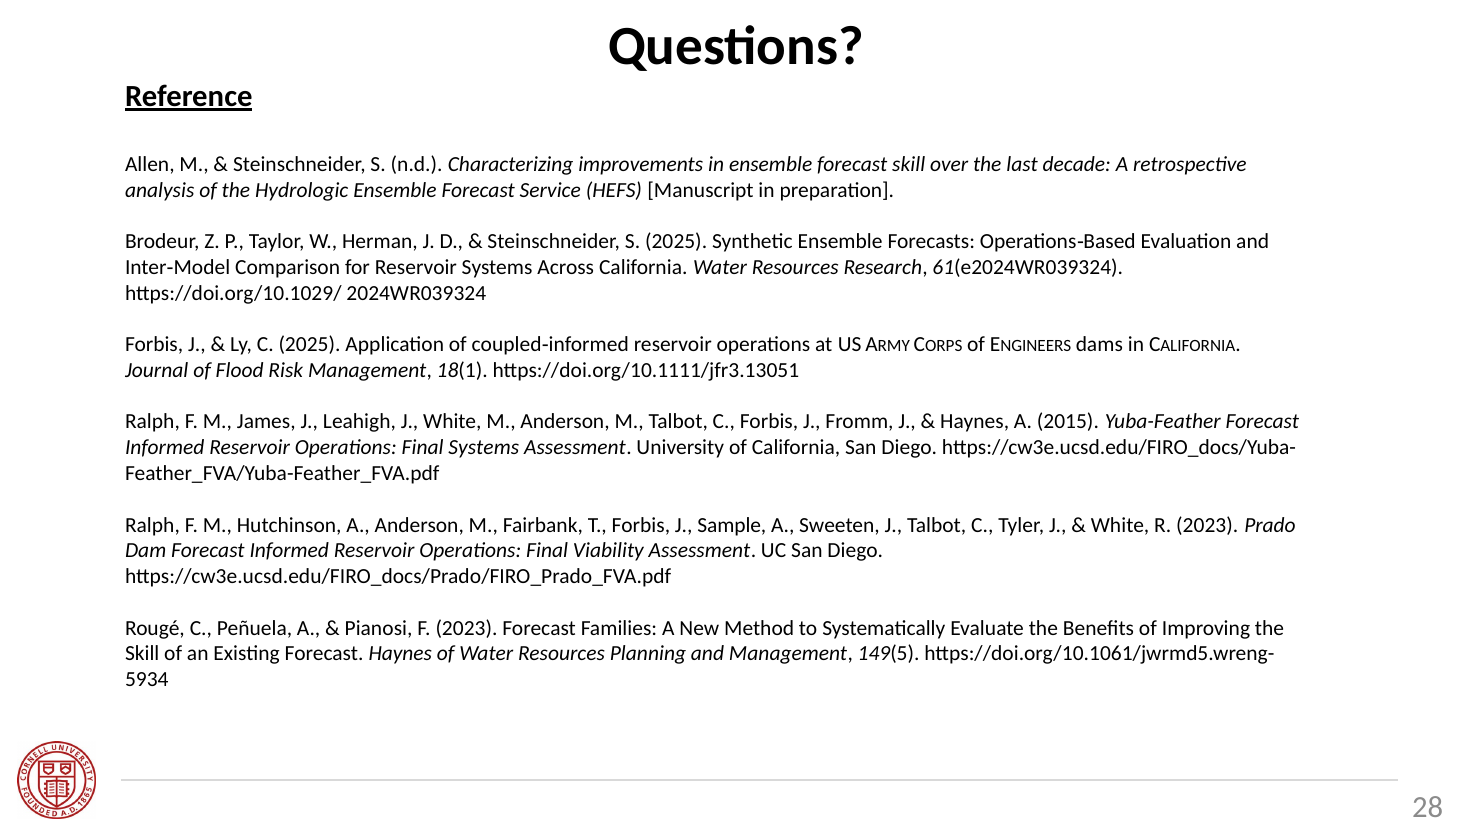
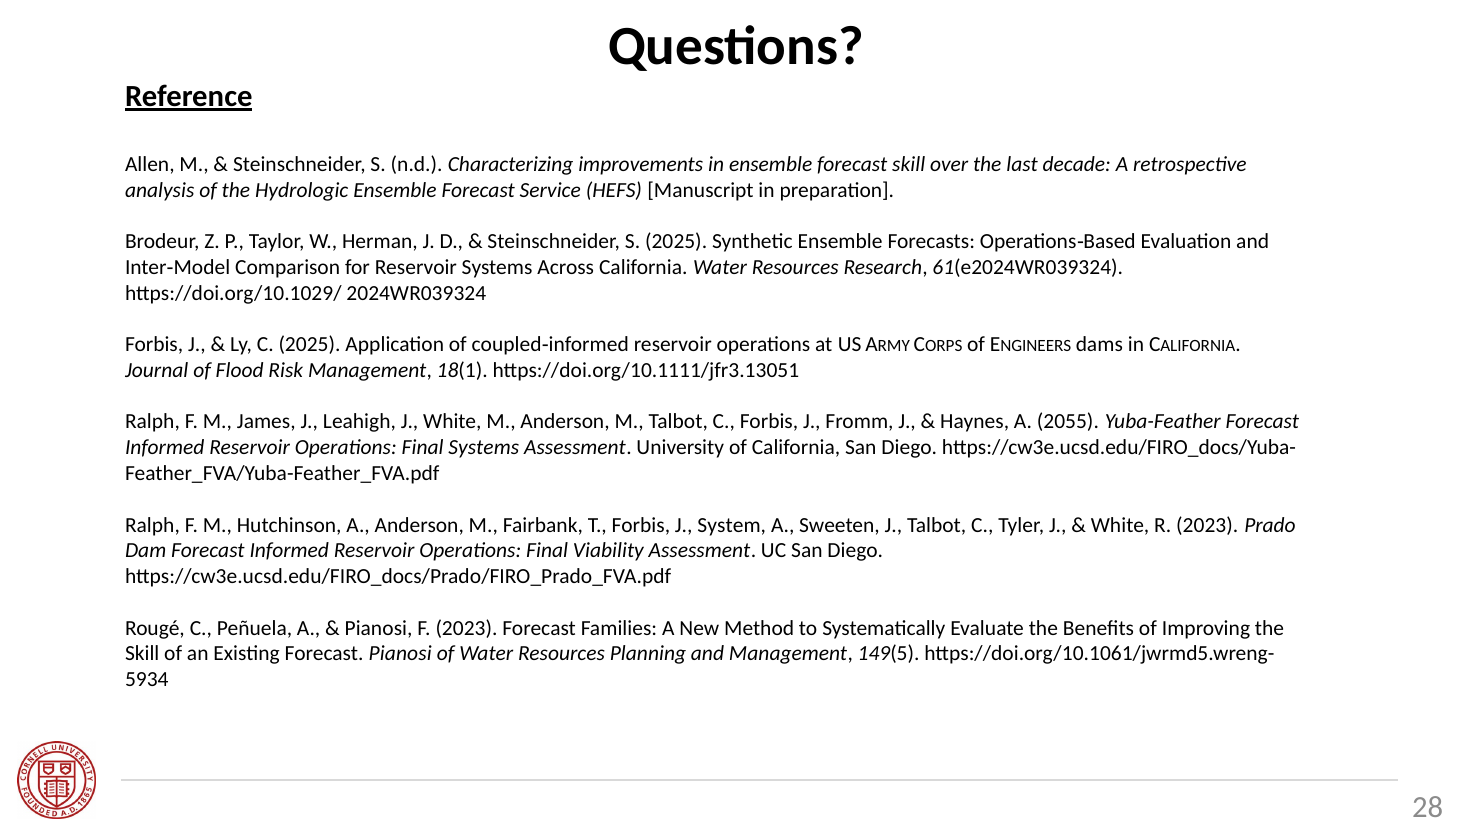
2015: 2015 -> 2055 (1068, 422)
Sample: Sample -> System (732, 525)
Forecast Haynes: Haynes -> Pianosi (400, 654)
